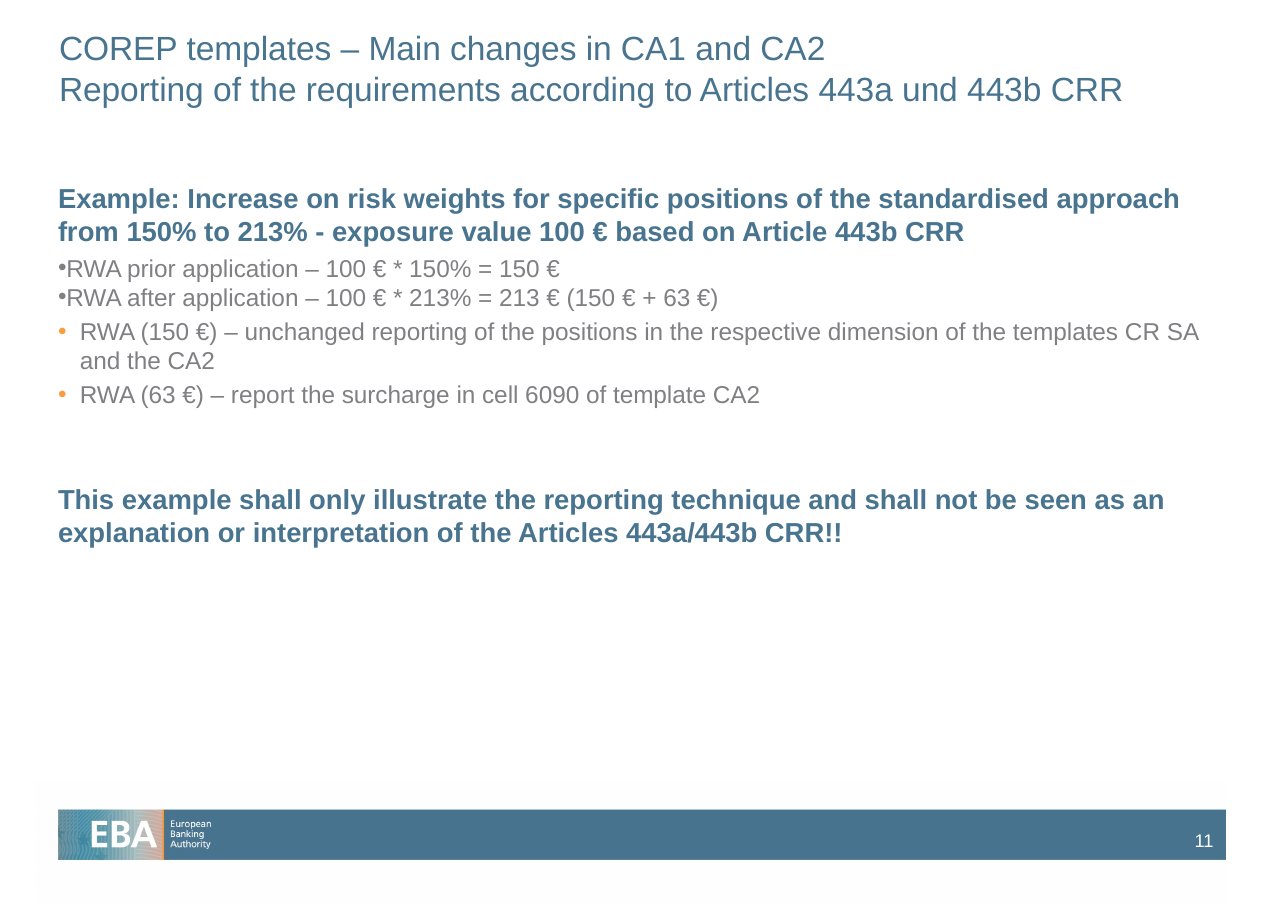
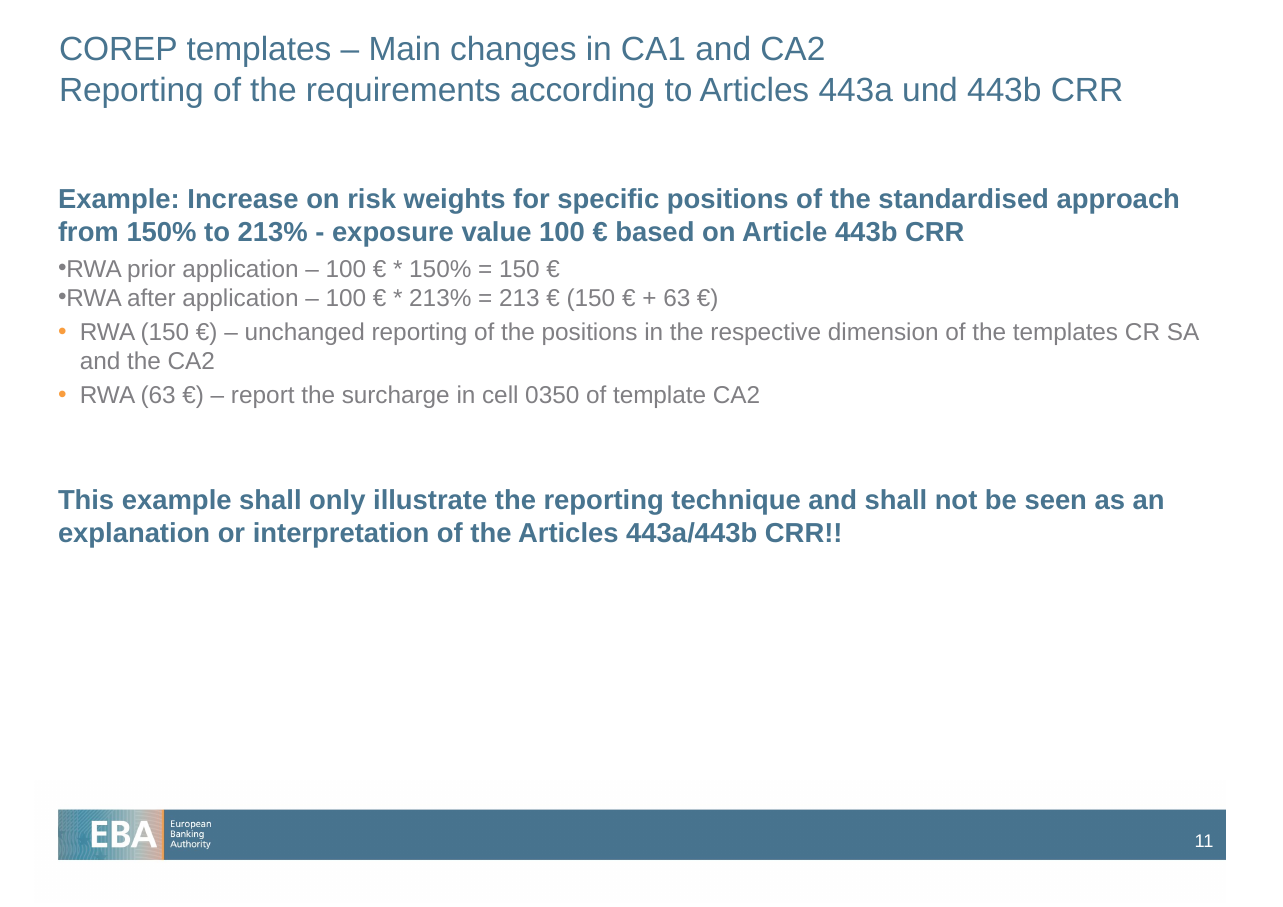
6090: 6090 -> 0350 (552, 396)
